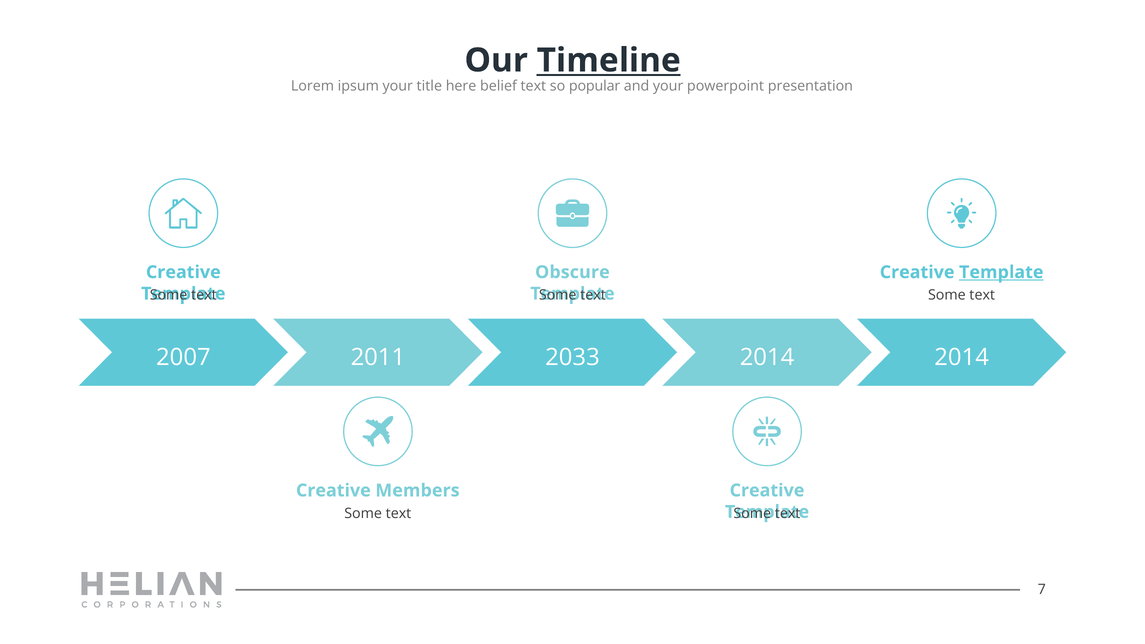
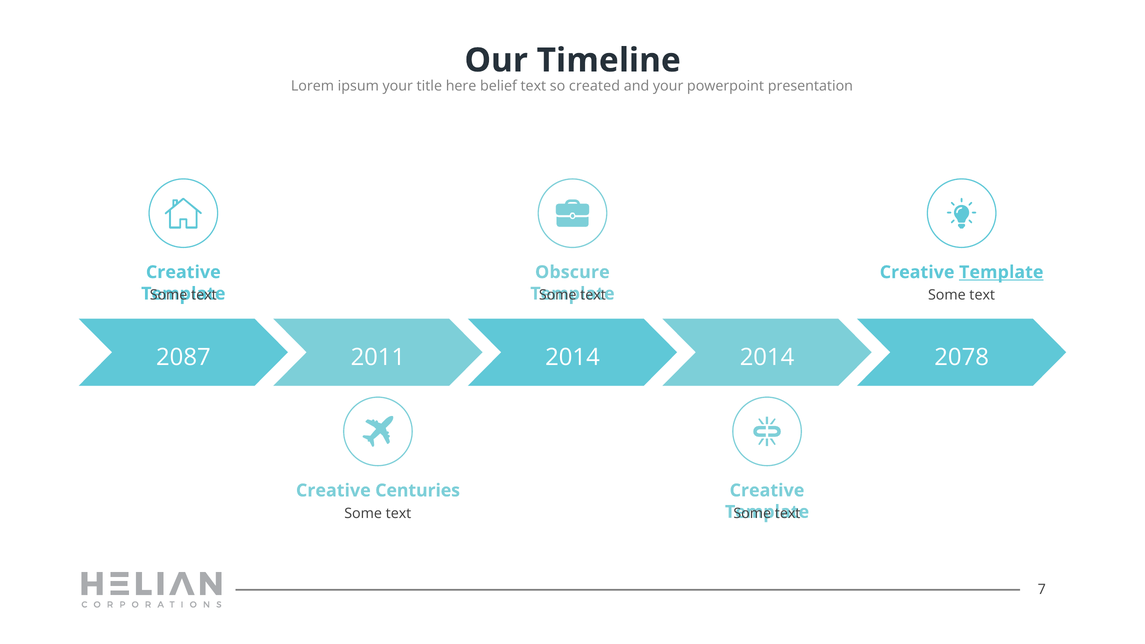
Timeline underline: present -> none (609, 60)
popular: popular -> created (594, 86)
2007: 2007 -> 2087 (183, 357)
2011 2033: 2033 -> 2014 (572, 357)
2014 2014: 2014 -> 2078 (962, 357)
Members: Members -> Centuries (418, 491)
